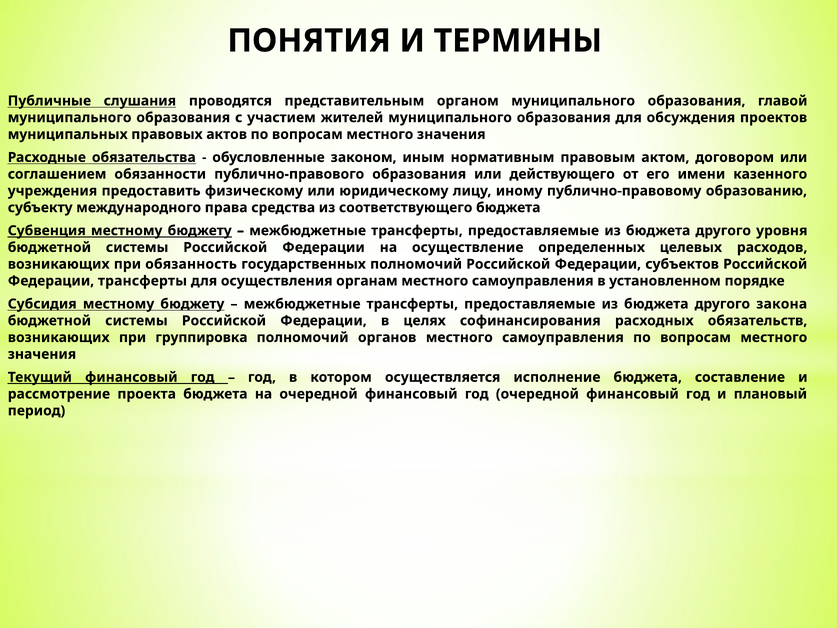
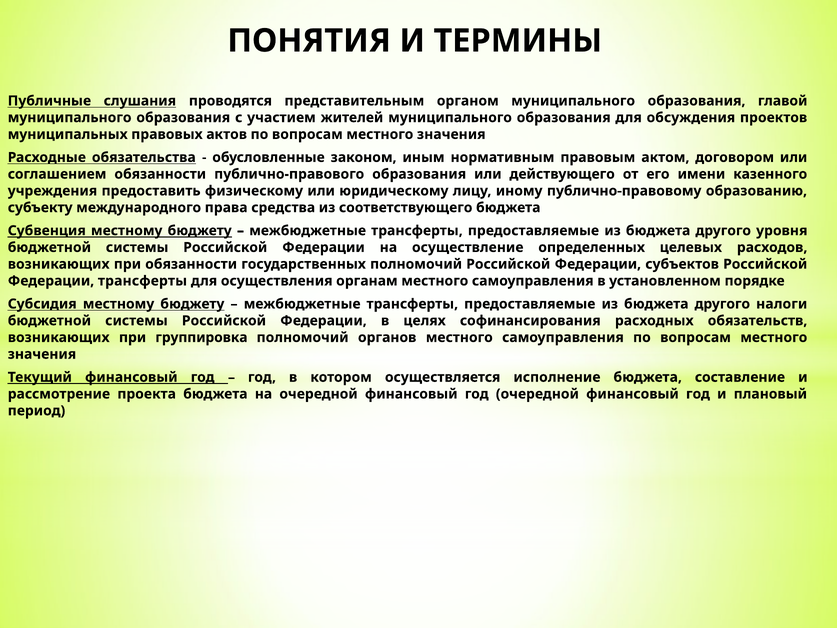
при обязанность: обязанность -> обязанности (191, 264)
закона: закона -> налоги (782, 304)
